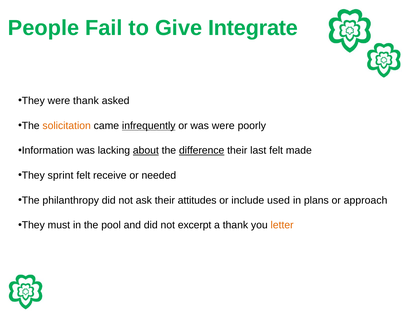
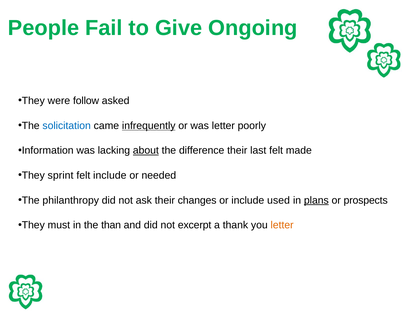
Integrate: Integrate -> Ongoing (253, 28)
were thank: thank -> follow (86, 101)
solicitation colour: orange -> blue (67, 126)
was were: were -> letter (223, 126)
difference underline: present -> none (202, 150)
felt receive: receive -> include (110, 175)
attitudes: attitudes -> changes (197, 200)
plans underline: none -> present (316, 200)
approach: approach -> prospects (366, 200)
pool: pool -> than (111, 225)
